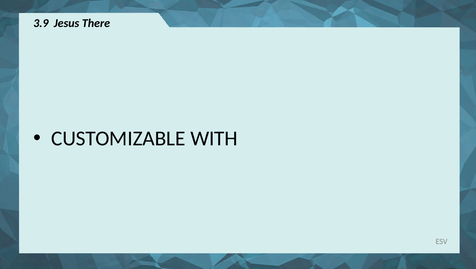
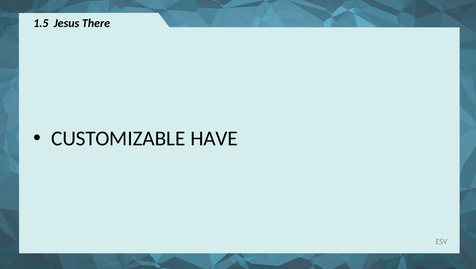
3.9: 3.9 -> 1.5 (41, 23)
WITH: WITH -> HAVE (214, 138)
